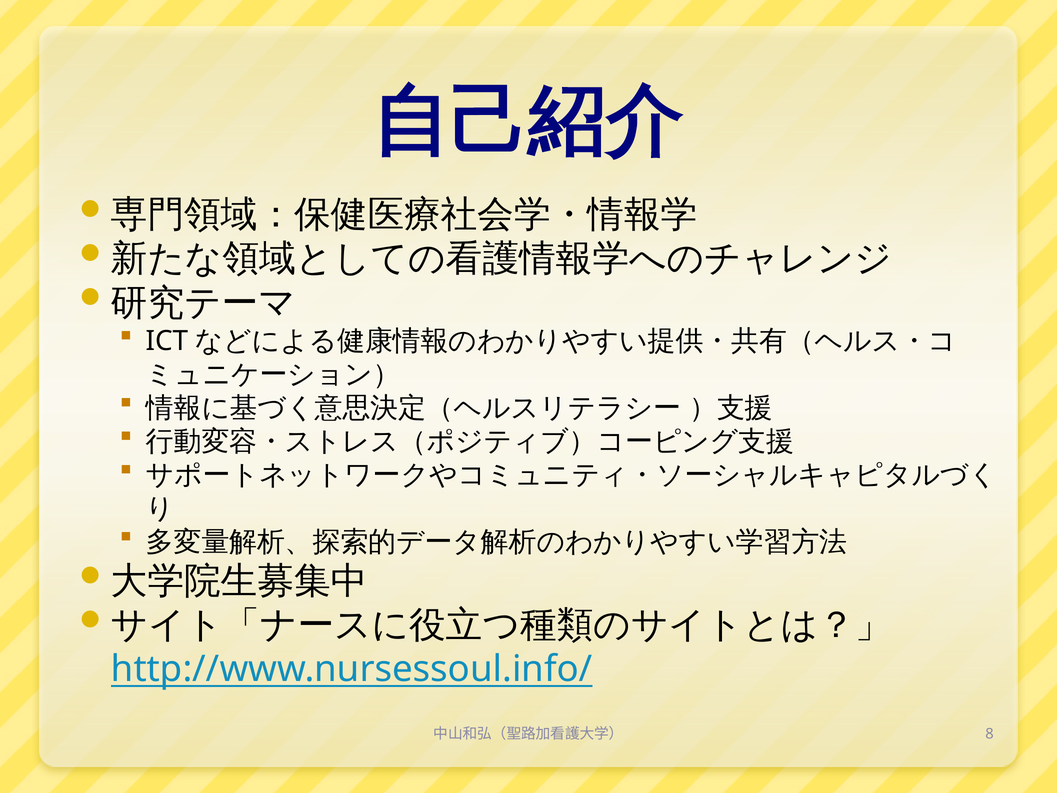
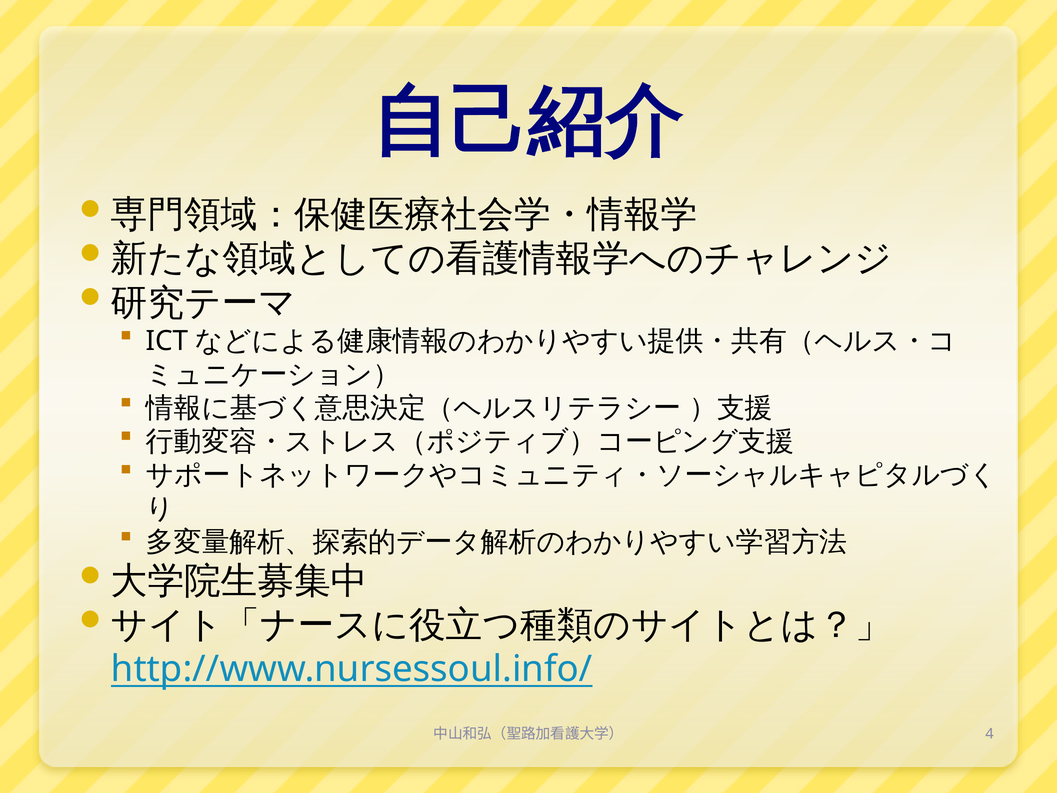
8: 8 -> 4 (989, 733)
